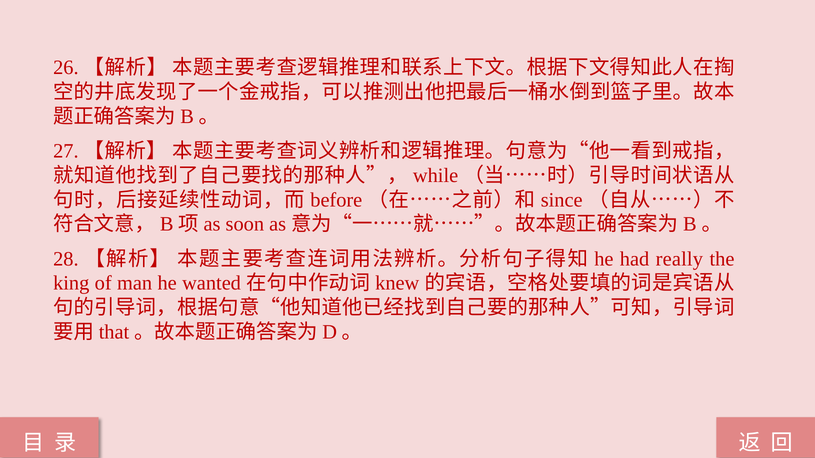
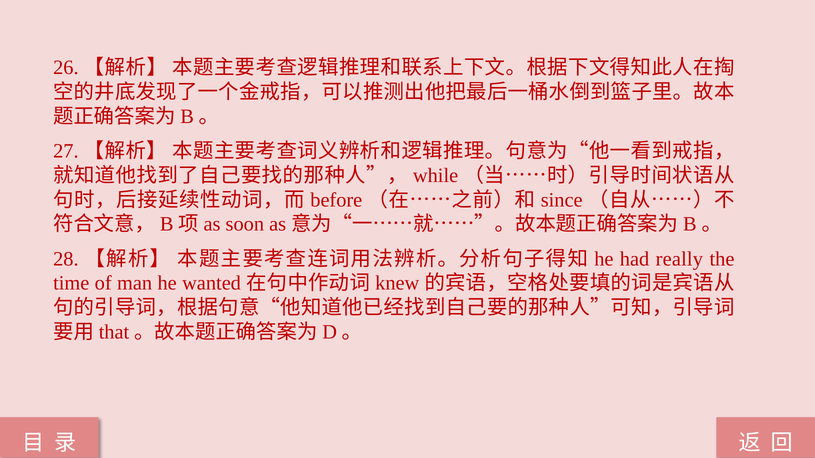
king: king -> time (71, 284)
